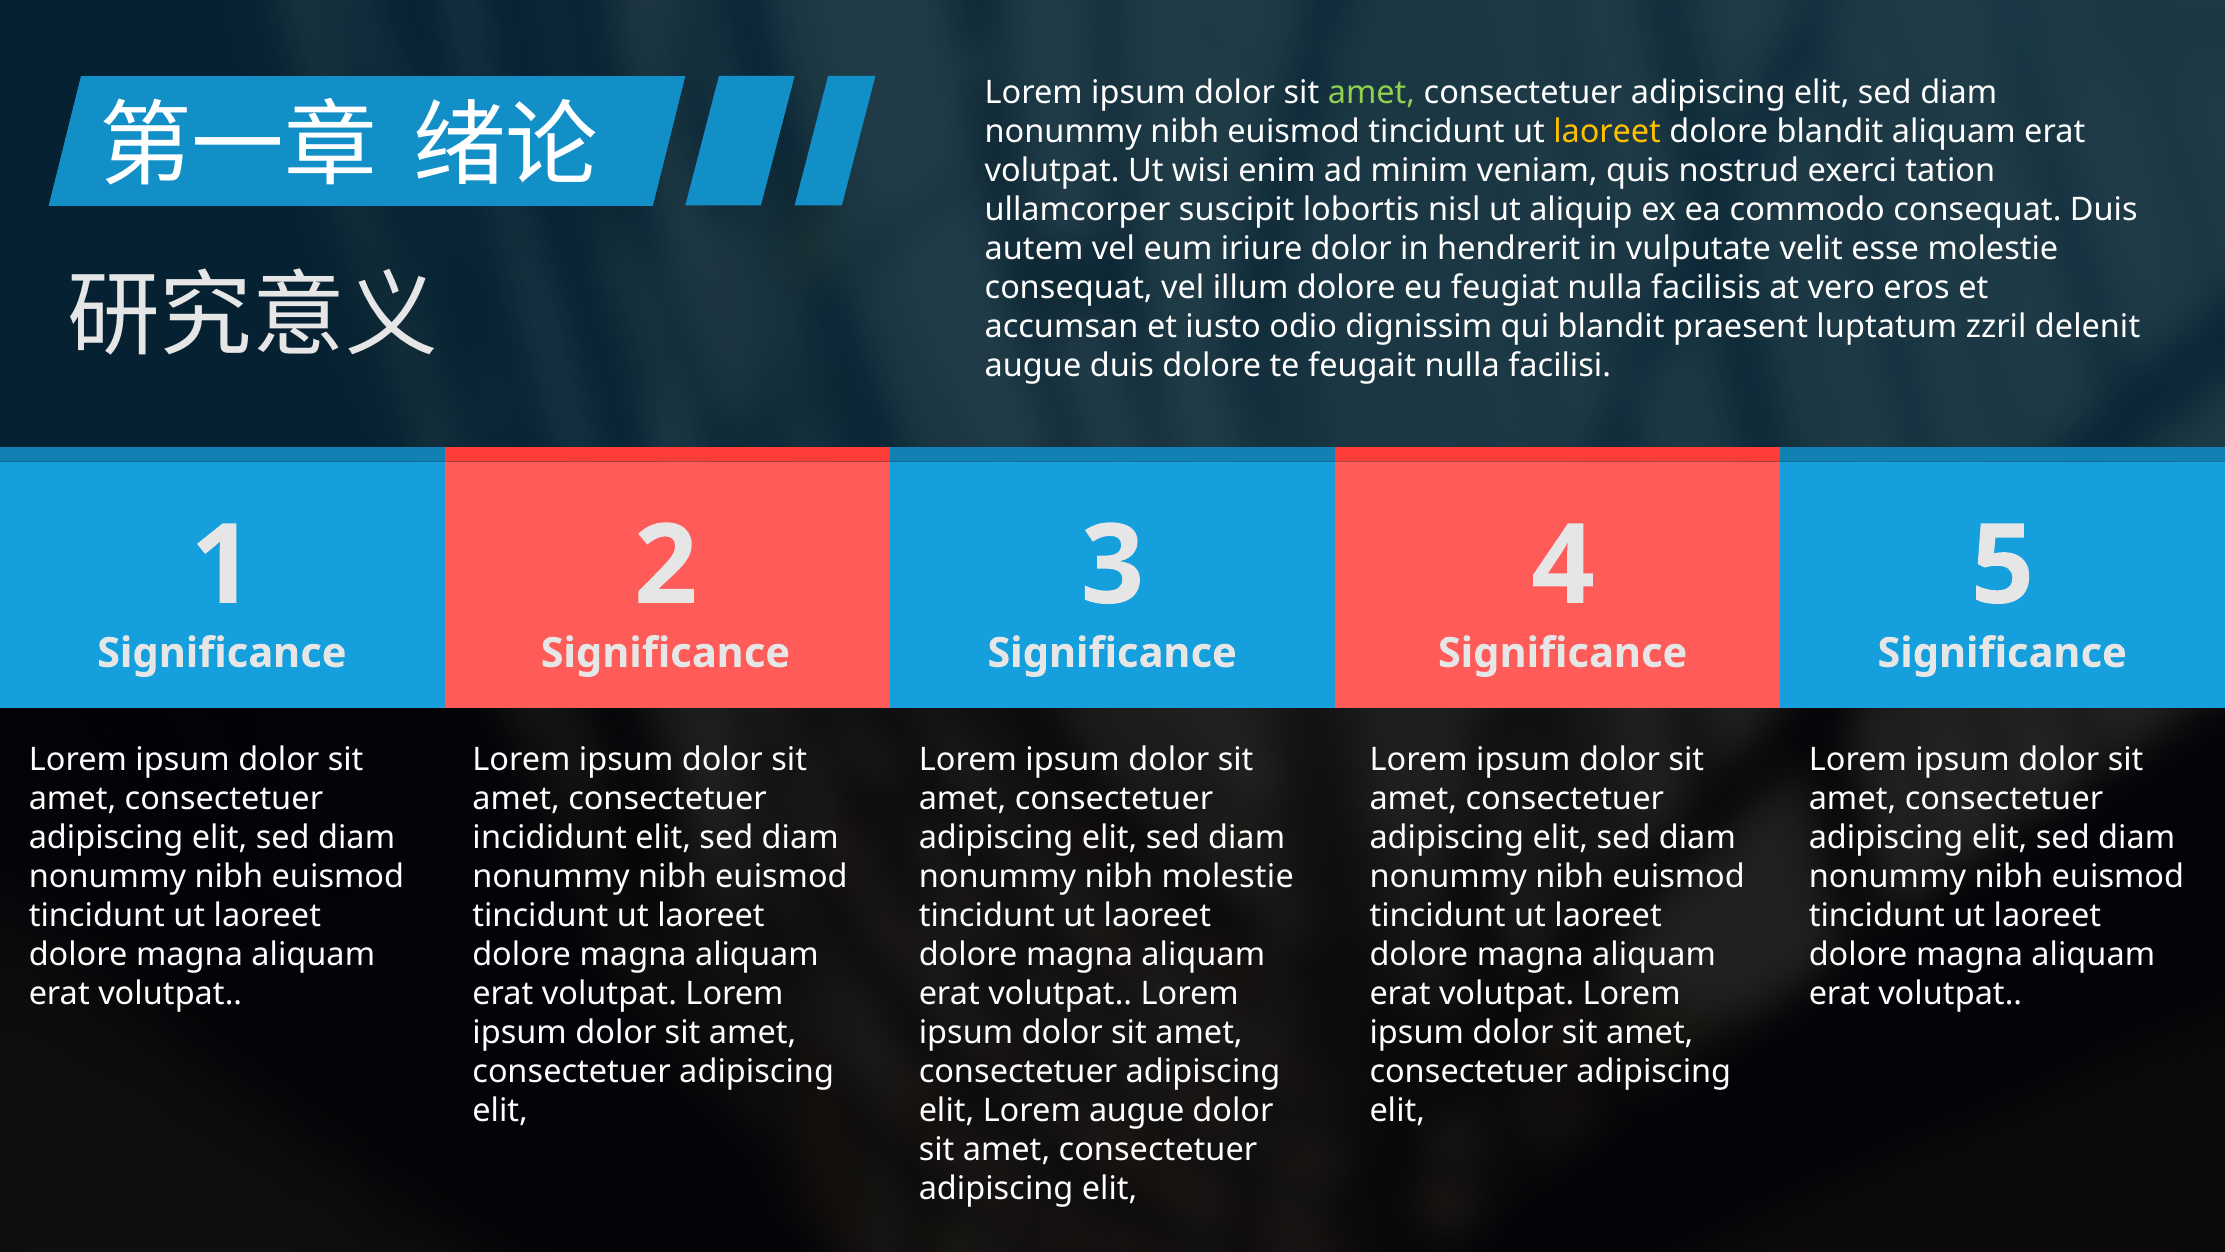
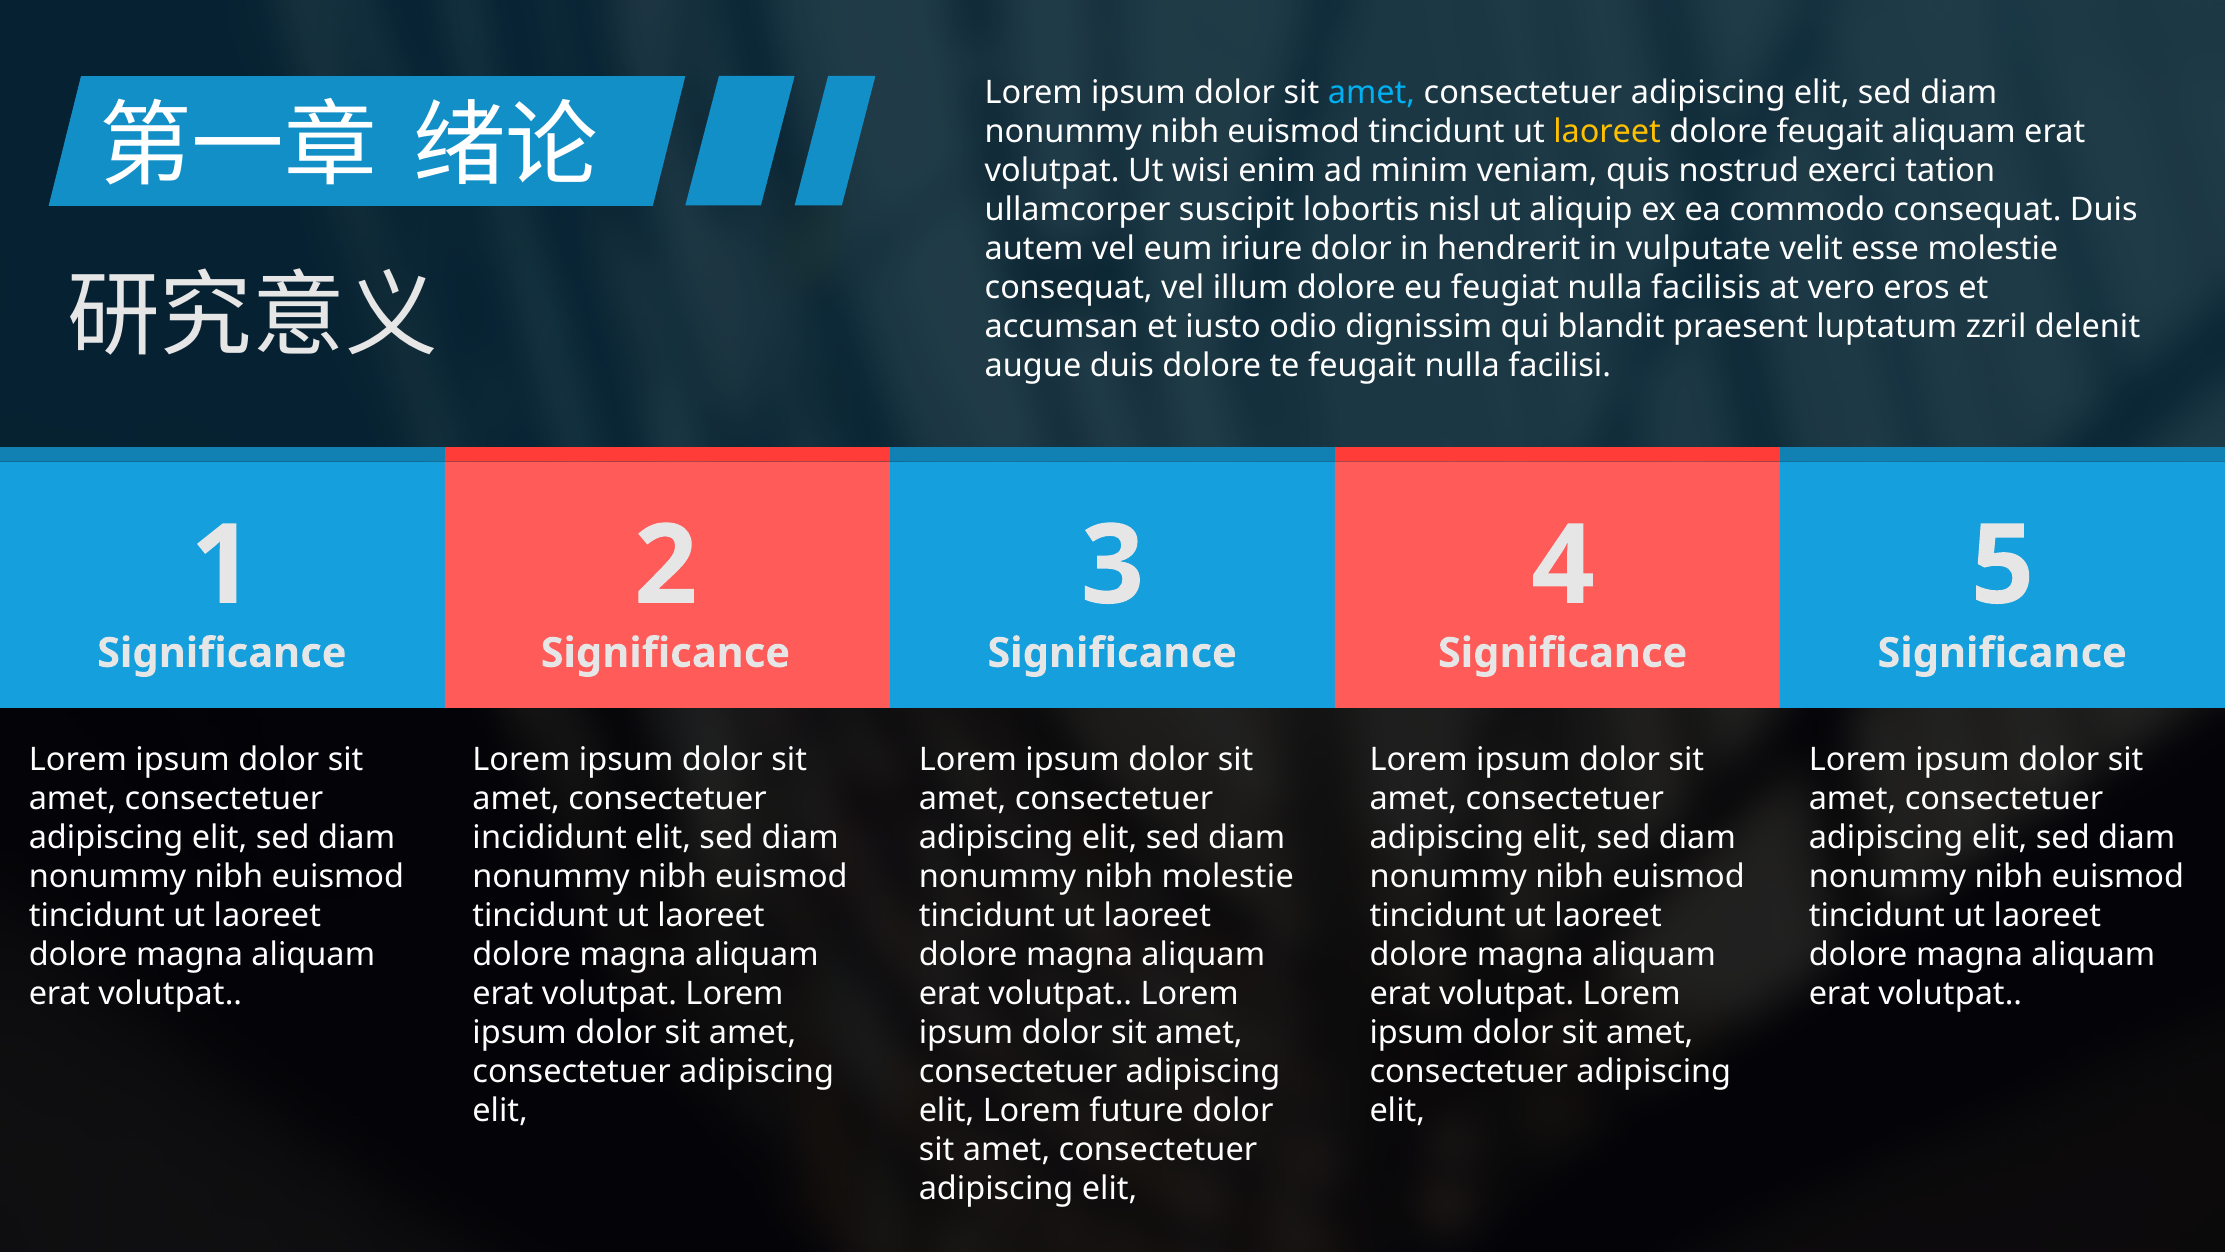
amet colour: light green -> light blue (1371, 93)
dolore blandit: blandit -> feugait (1830, 132)
Lorem augue: augue -> future (1137, 1110)
